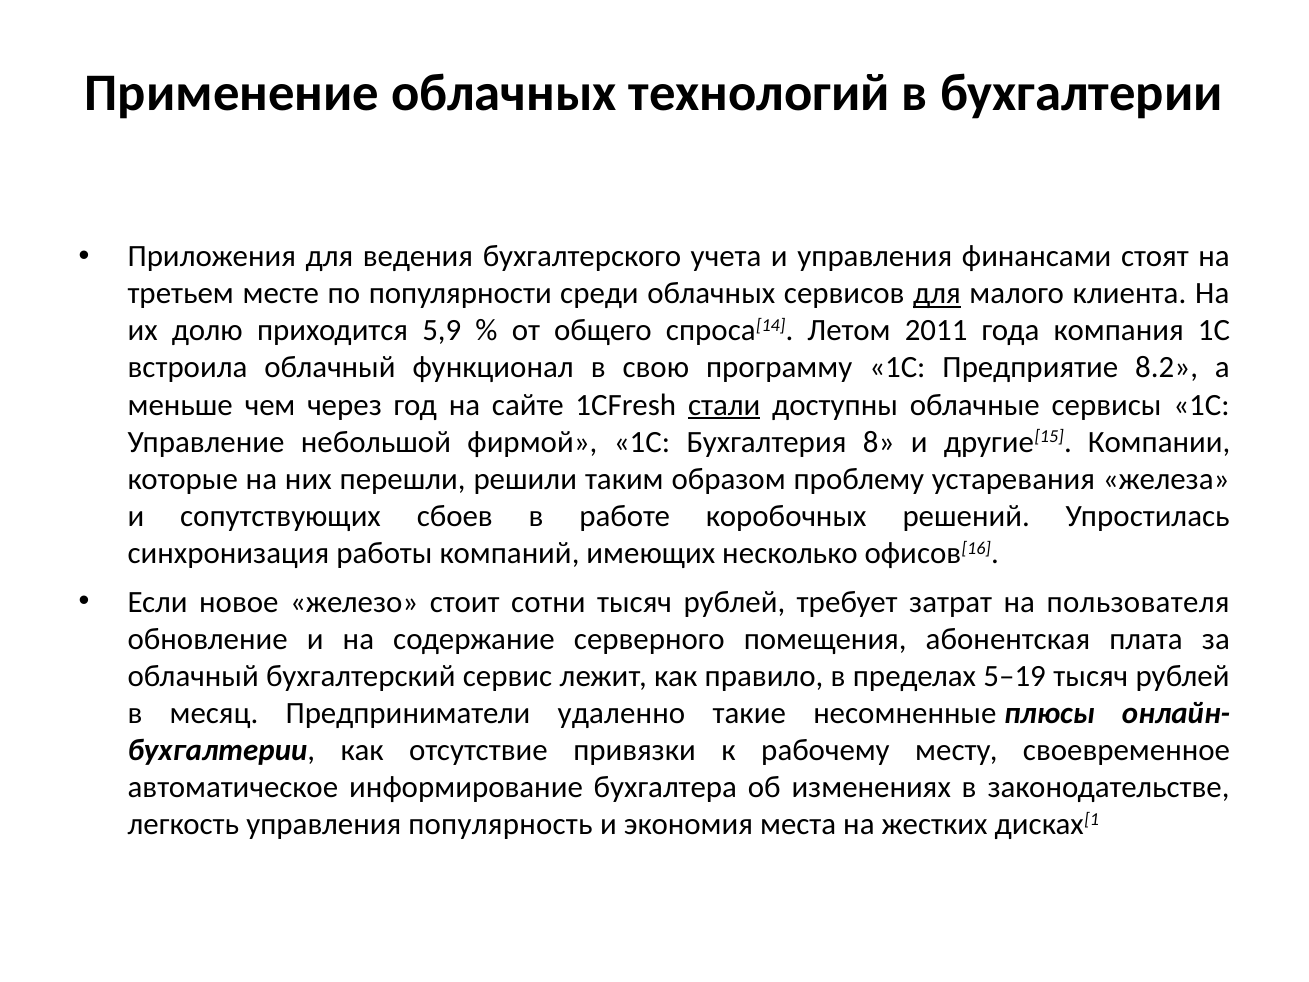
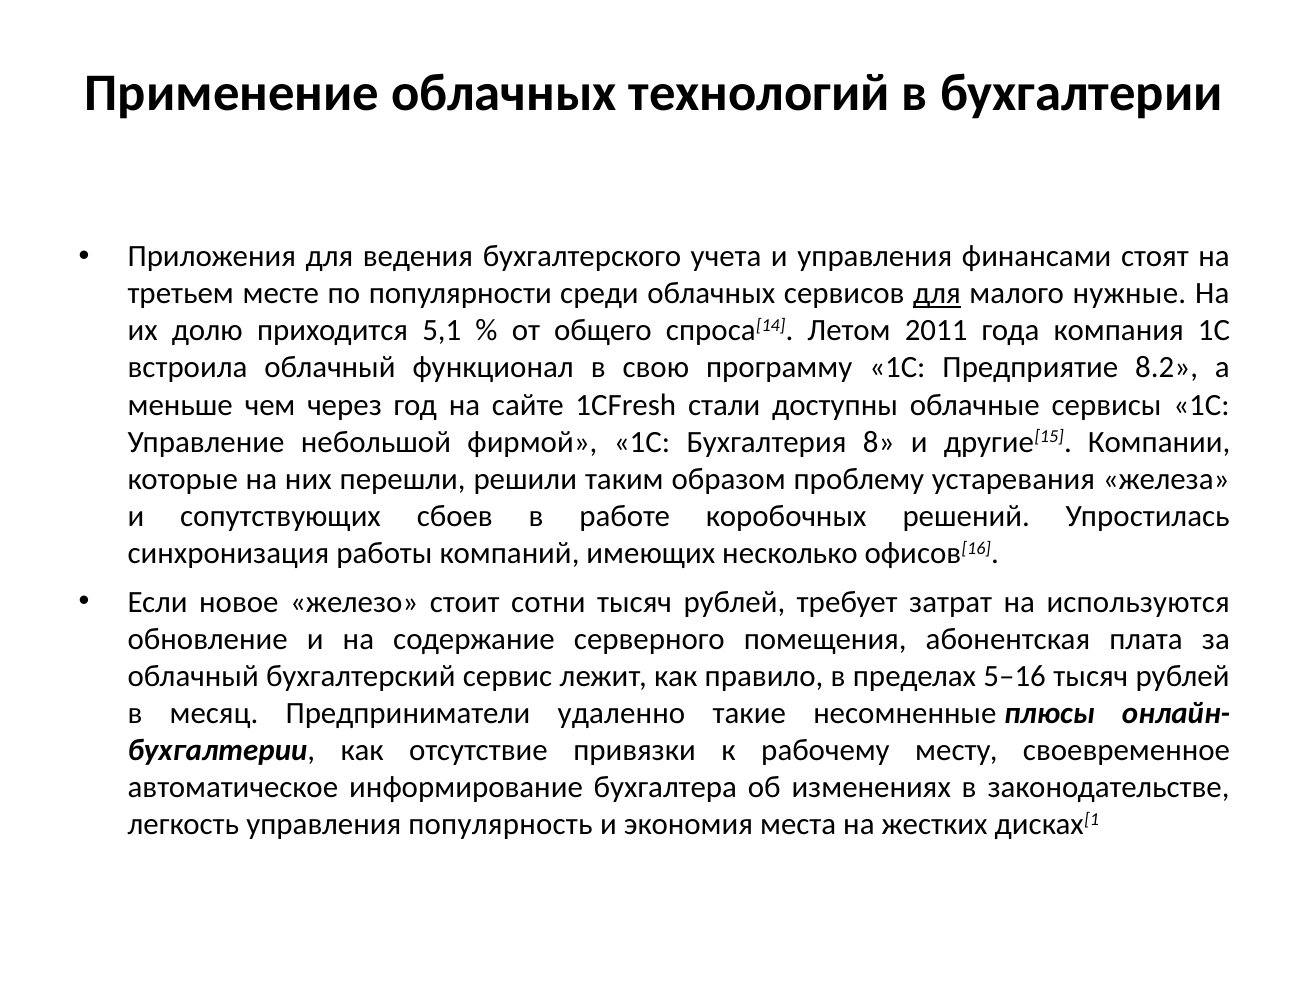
клиента: клиента -> нужные (1129, 293)
5,9: 5,9 -> 5,1 (442, 331)
стали underline: present -> none (724, 405)
пользователя: пользователя -> используются (1138, 602)
5–19: 5–19 -> 5–16 (1015, 676)
